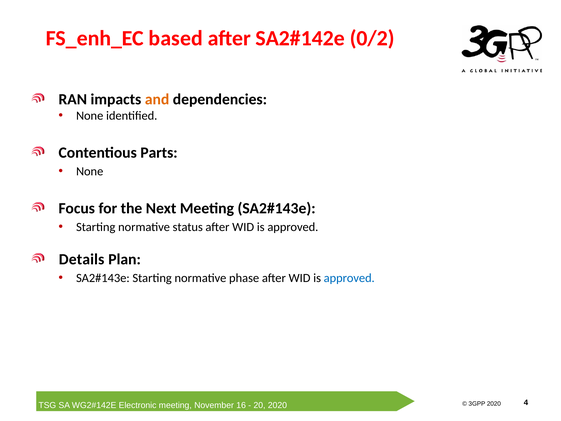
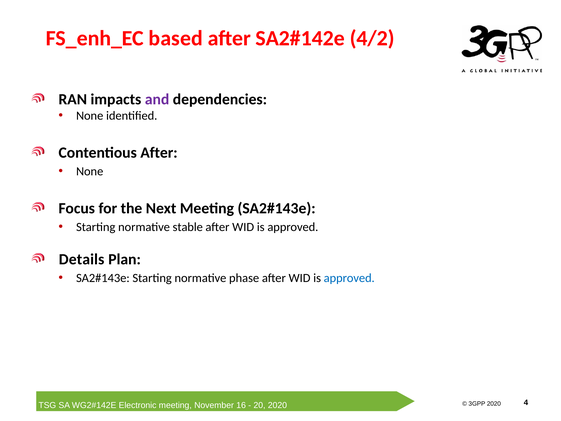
0/2: 0/2 -> 4/2 (372, 38)
and colour: orange -> purple (157, 99)
Contentious Parts: Parts -> After (159, 152)
status: status -> stable (188, 227)
